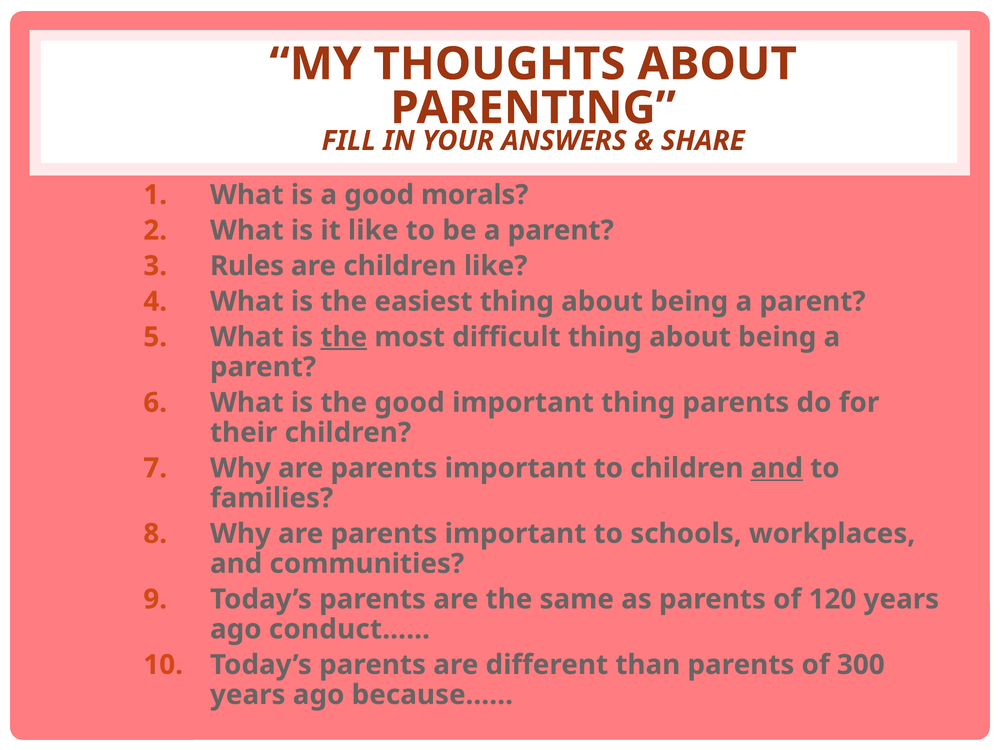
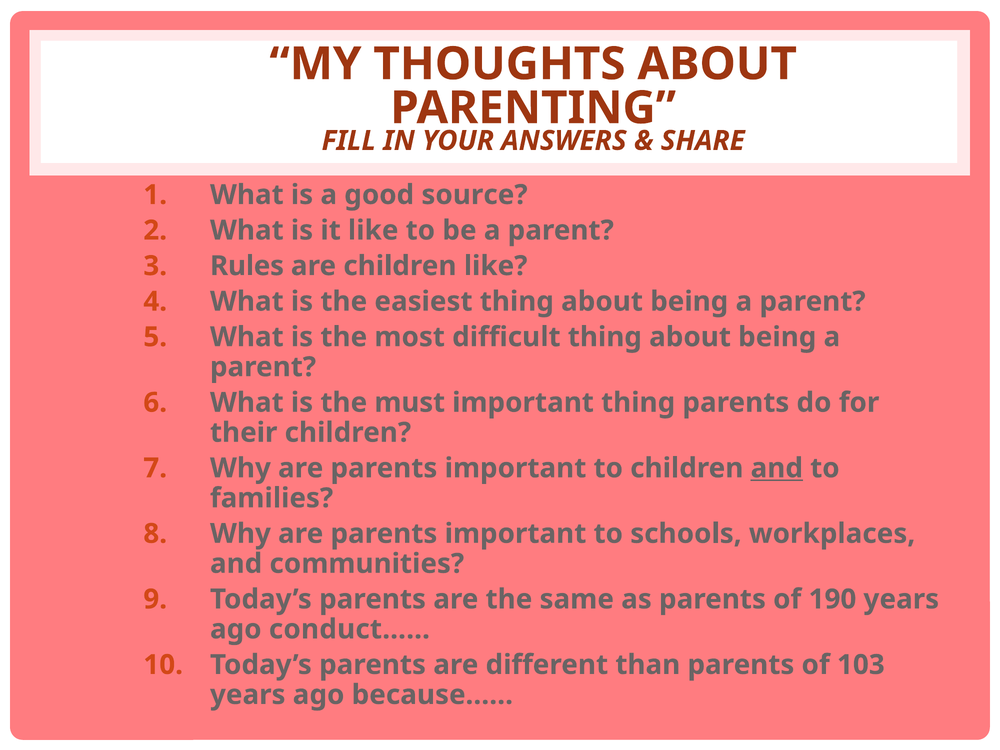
morals: morals -> source (475, 195)
the underline: present -> none (344, 337)
the good: good -> must (410, 403)
120: 120 -> 190 (832, 599)
300: 300 -> 103 (861, 665)
